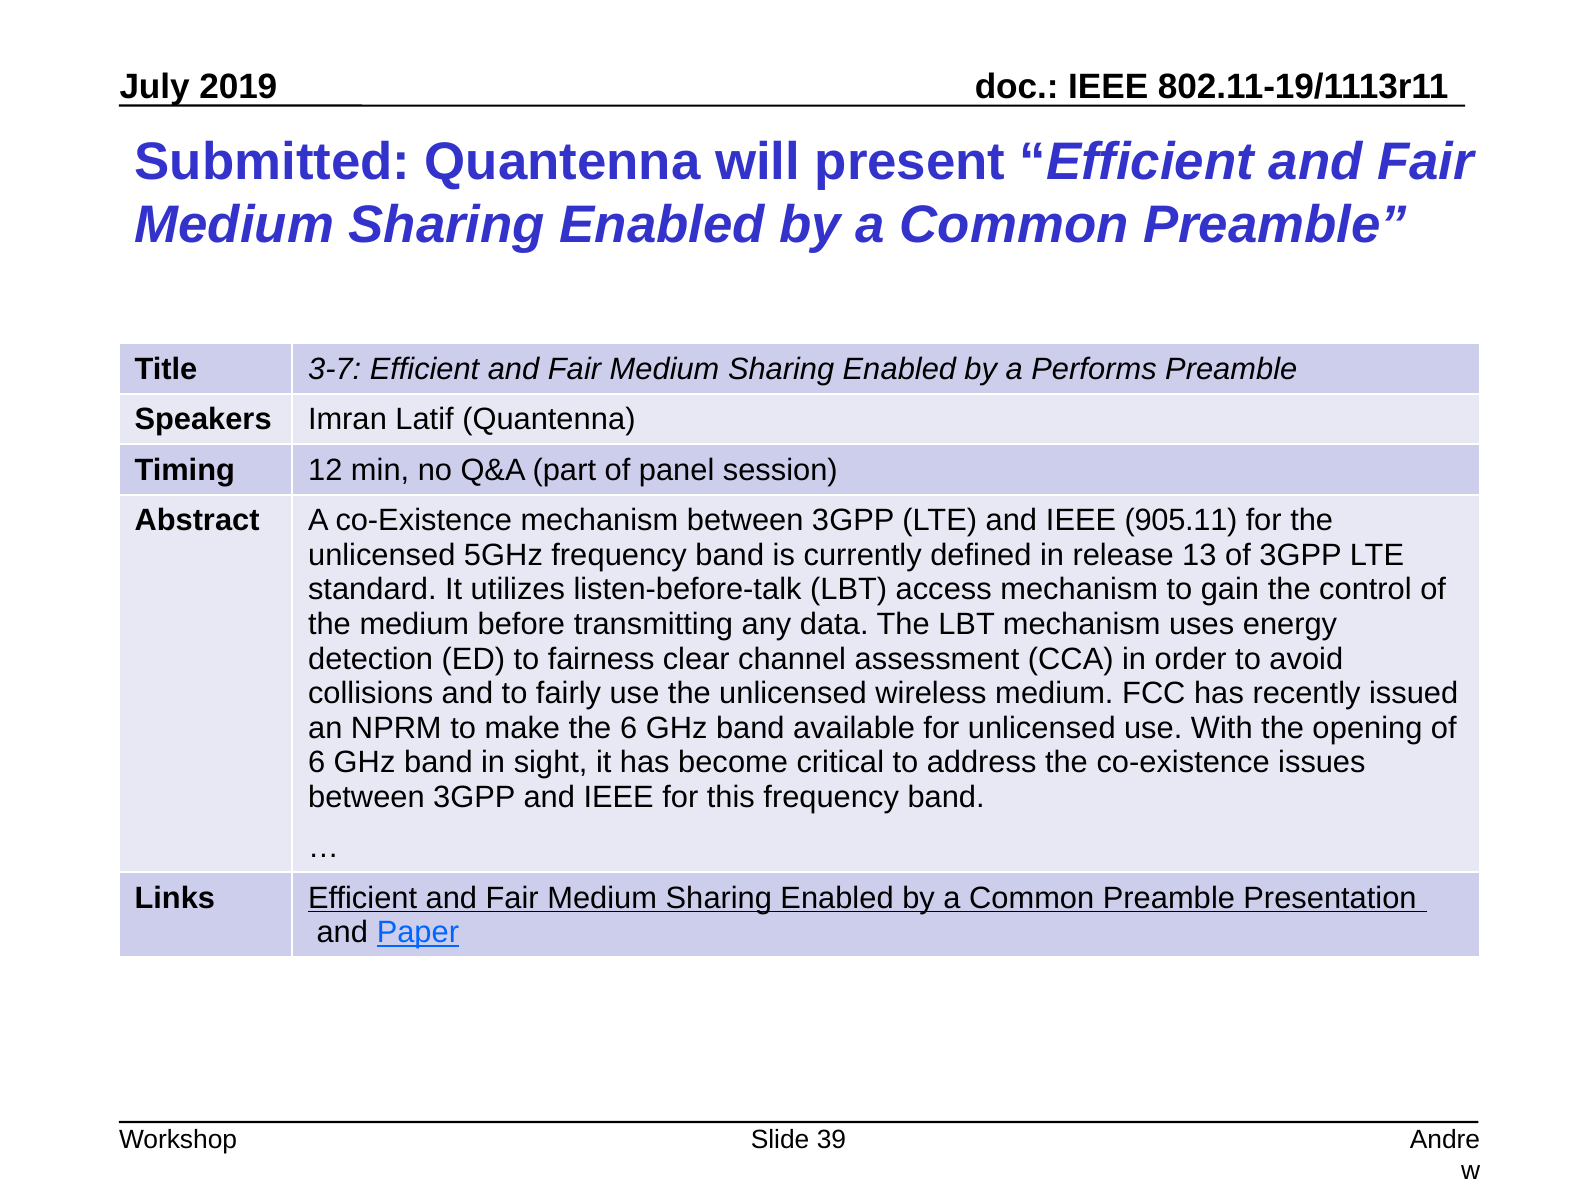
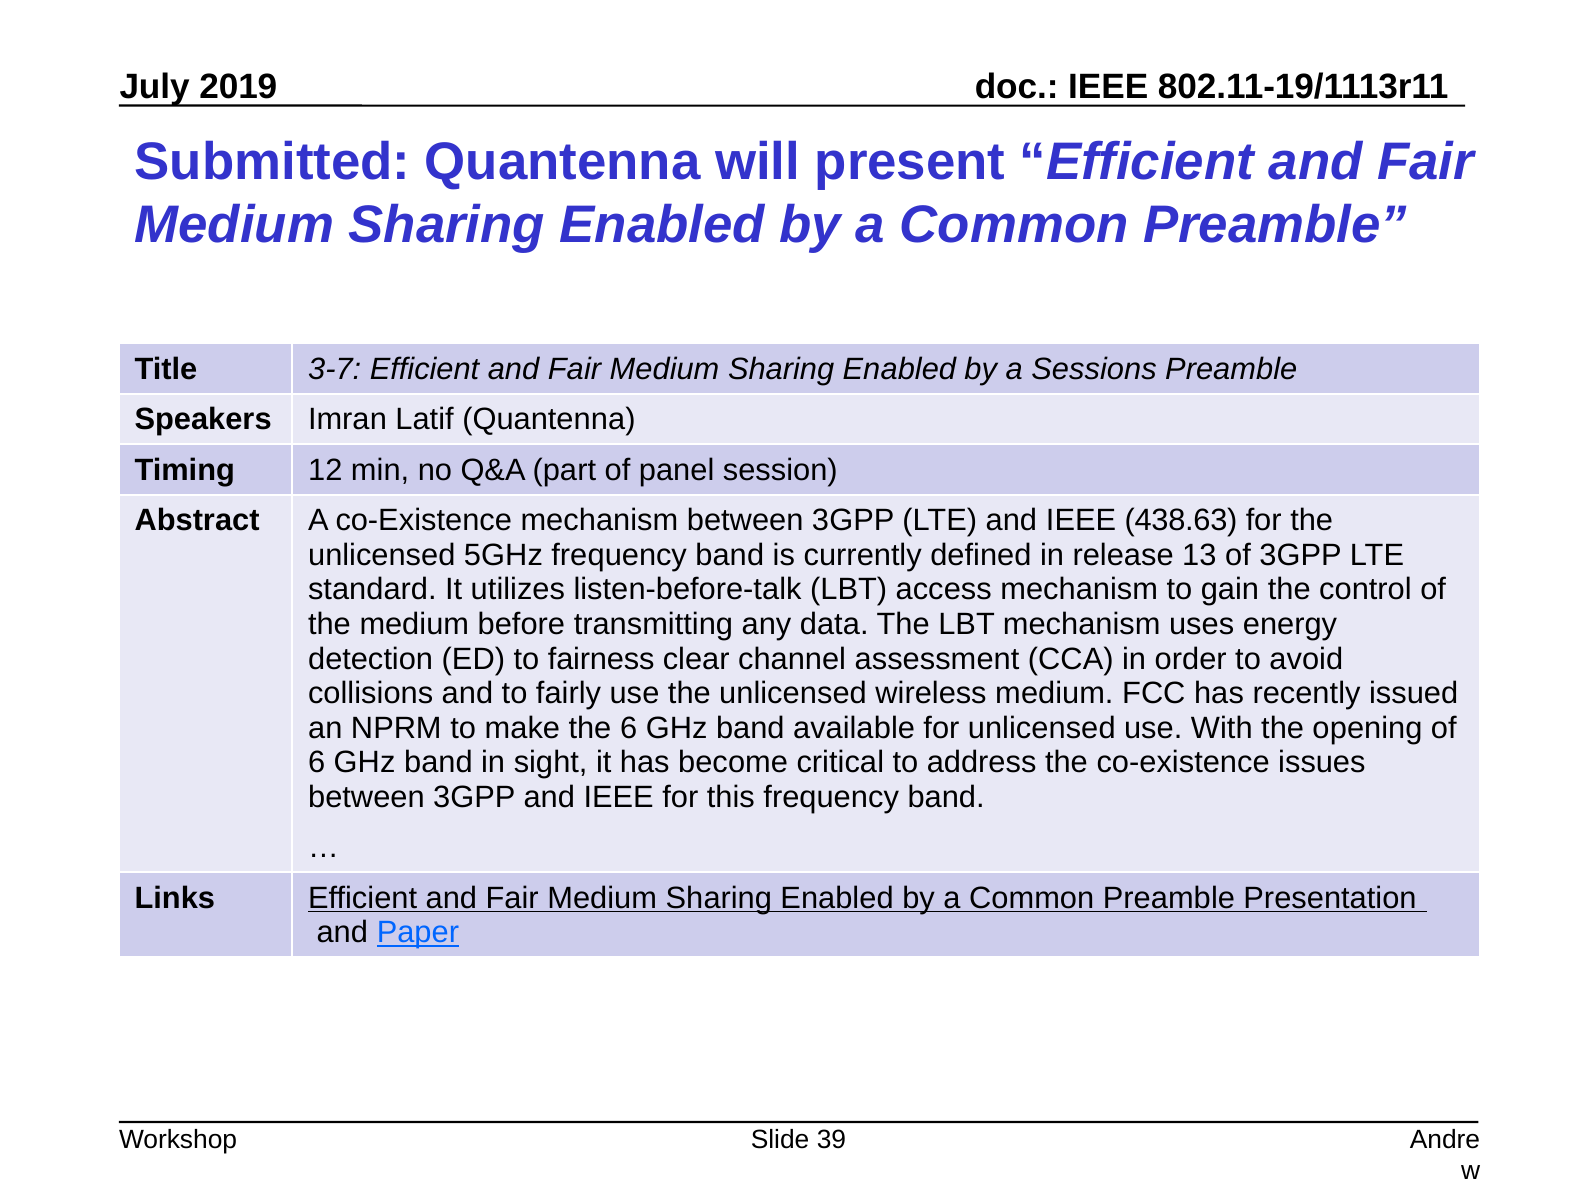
Performs: Performs -> Sessions (1094, 369)
905.11: 905.11 -> 438.63 (1181, 520)
